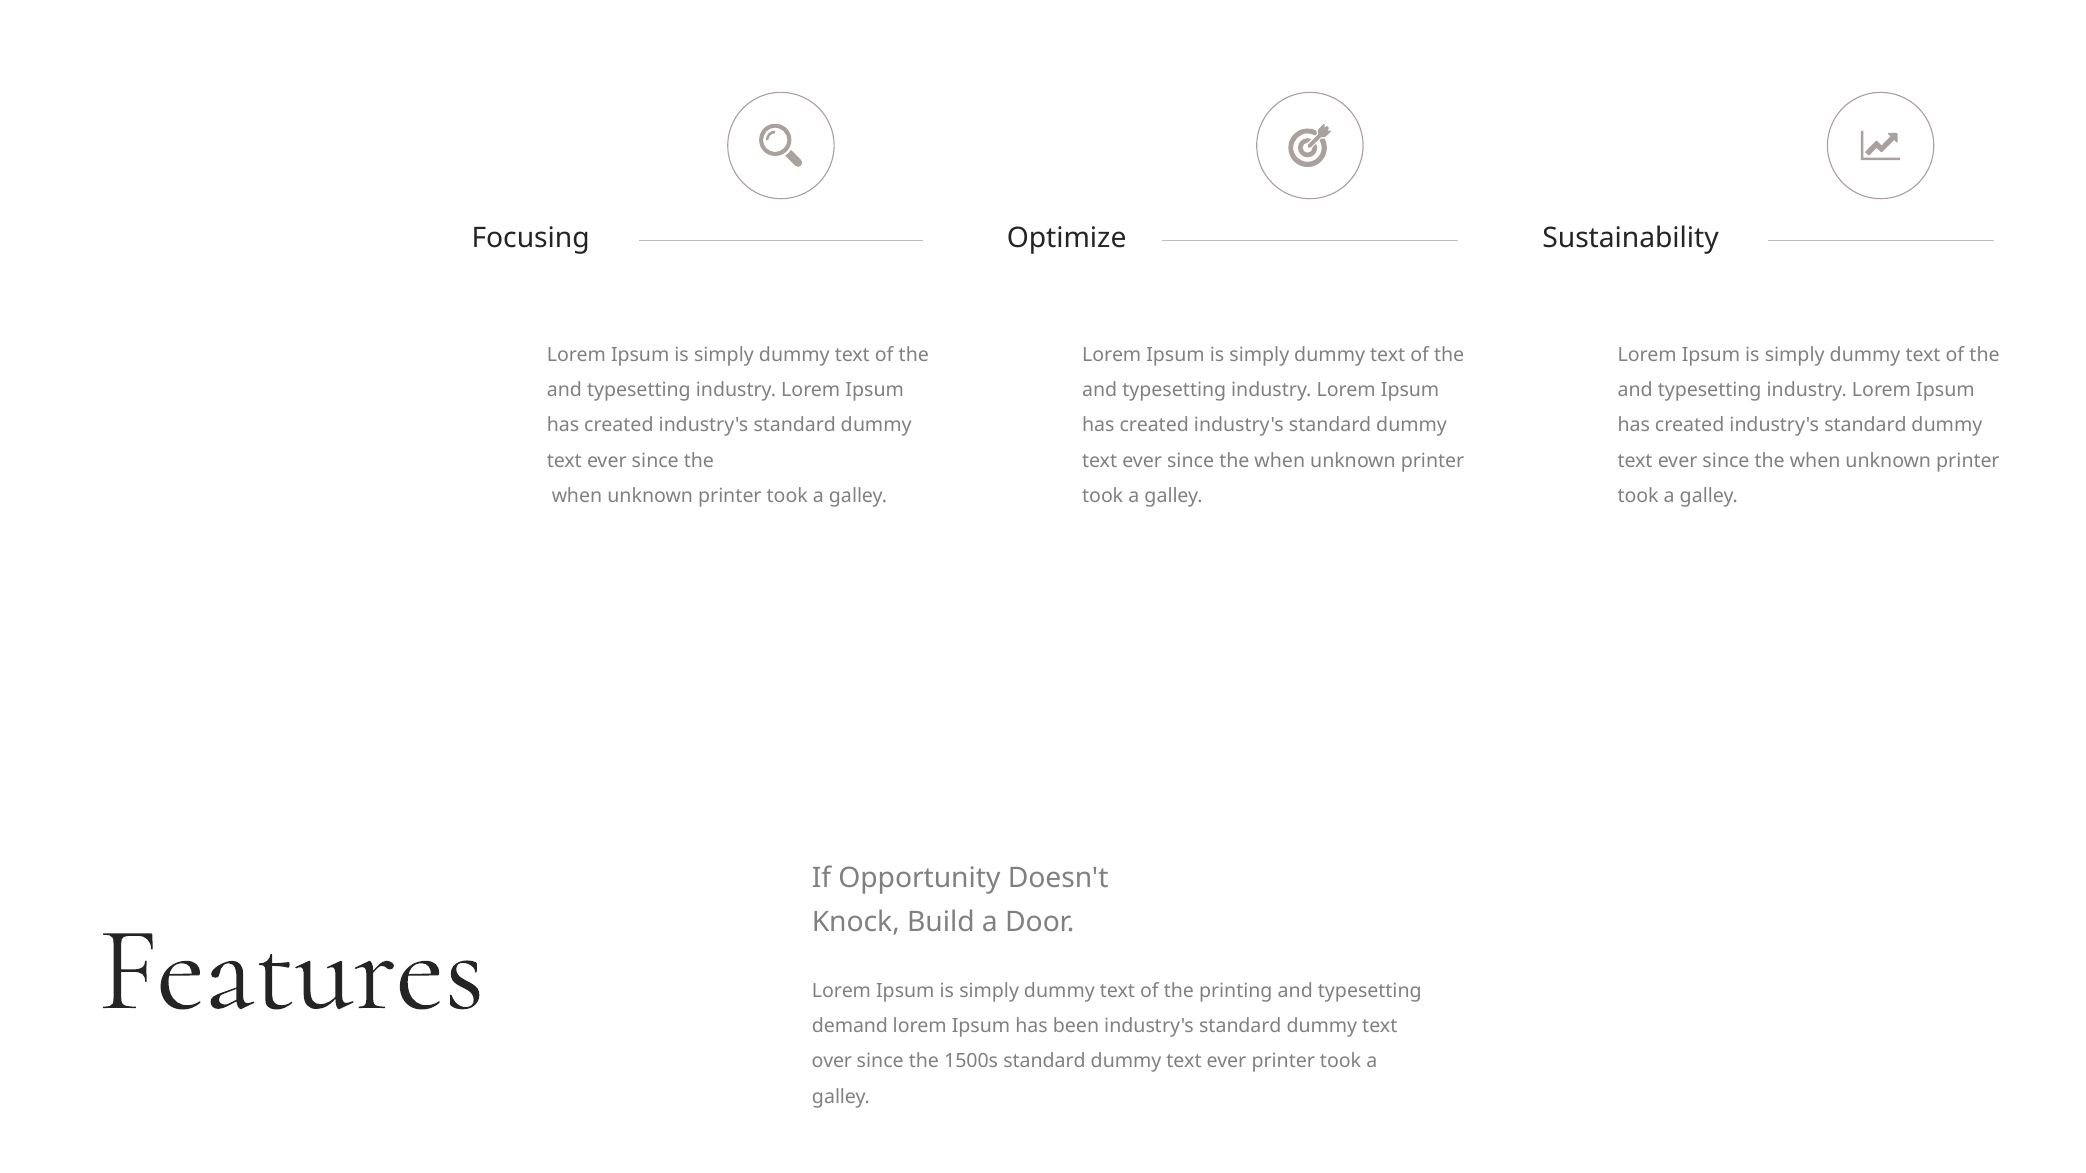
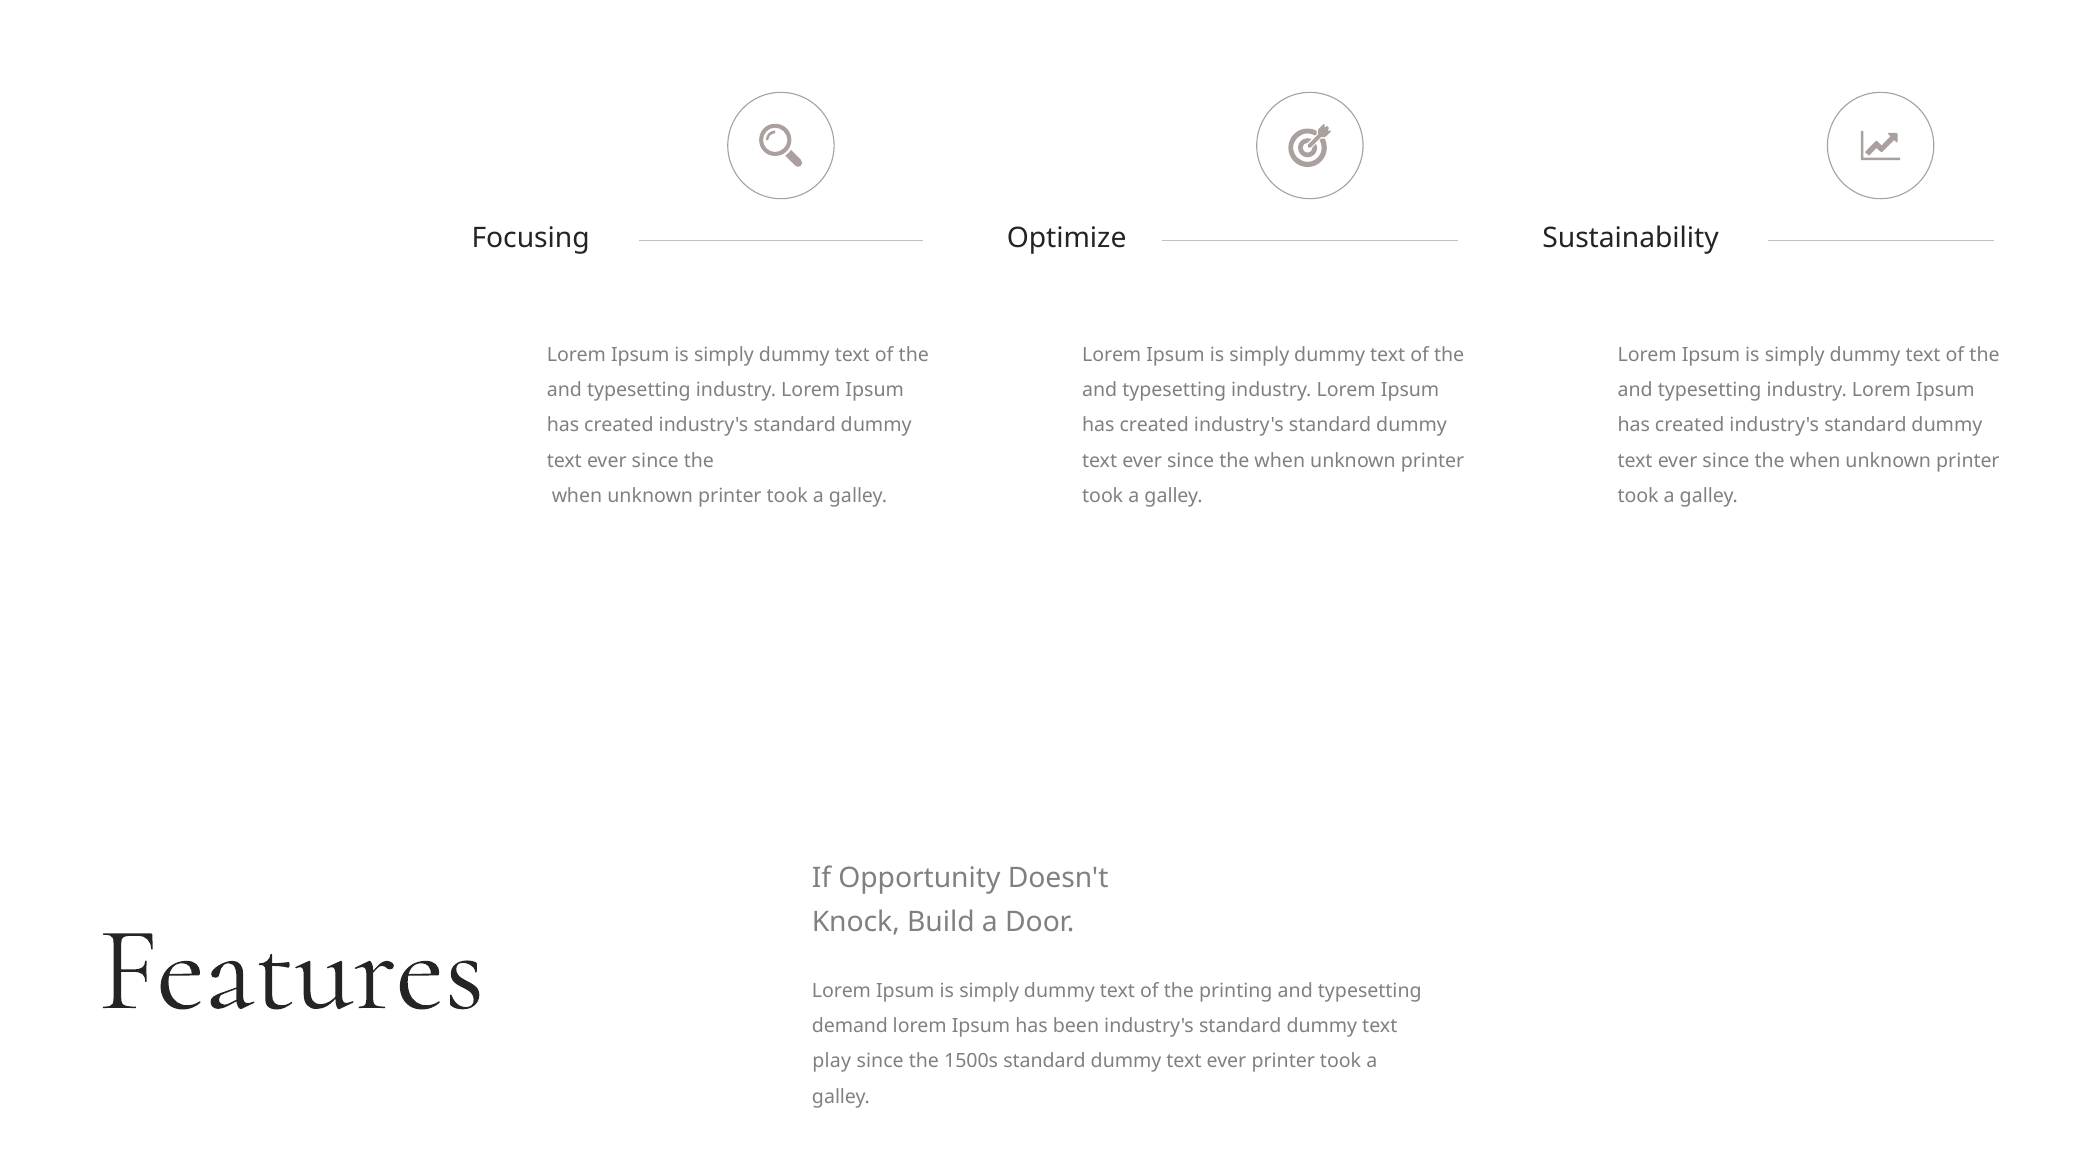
over: over -> play (832, 1062)
